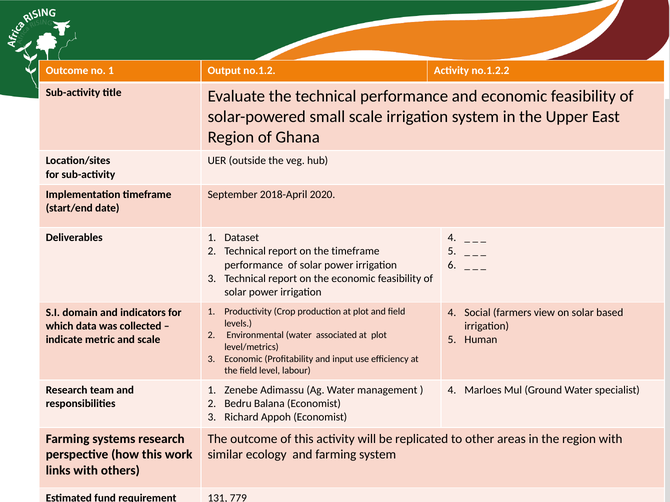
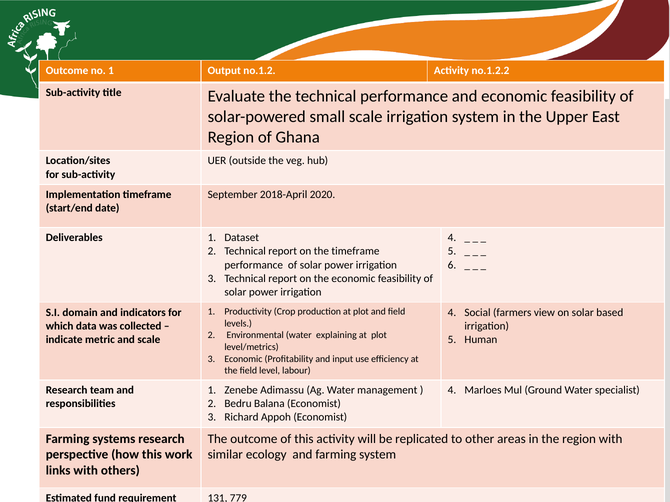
associated: associated -> explaining (336, 336)
